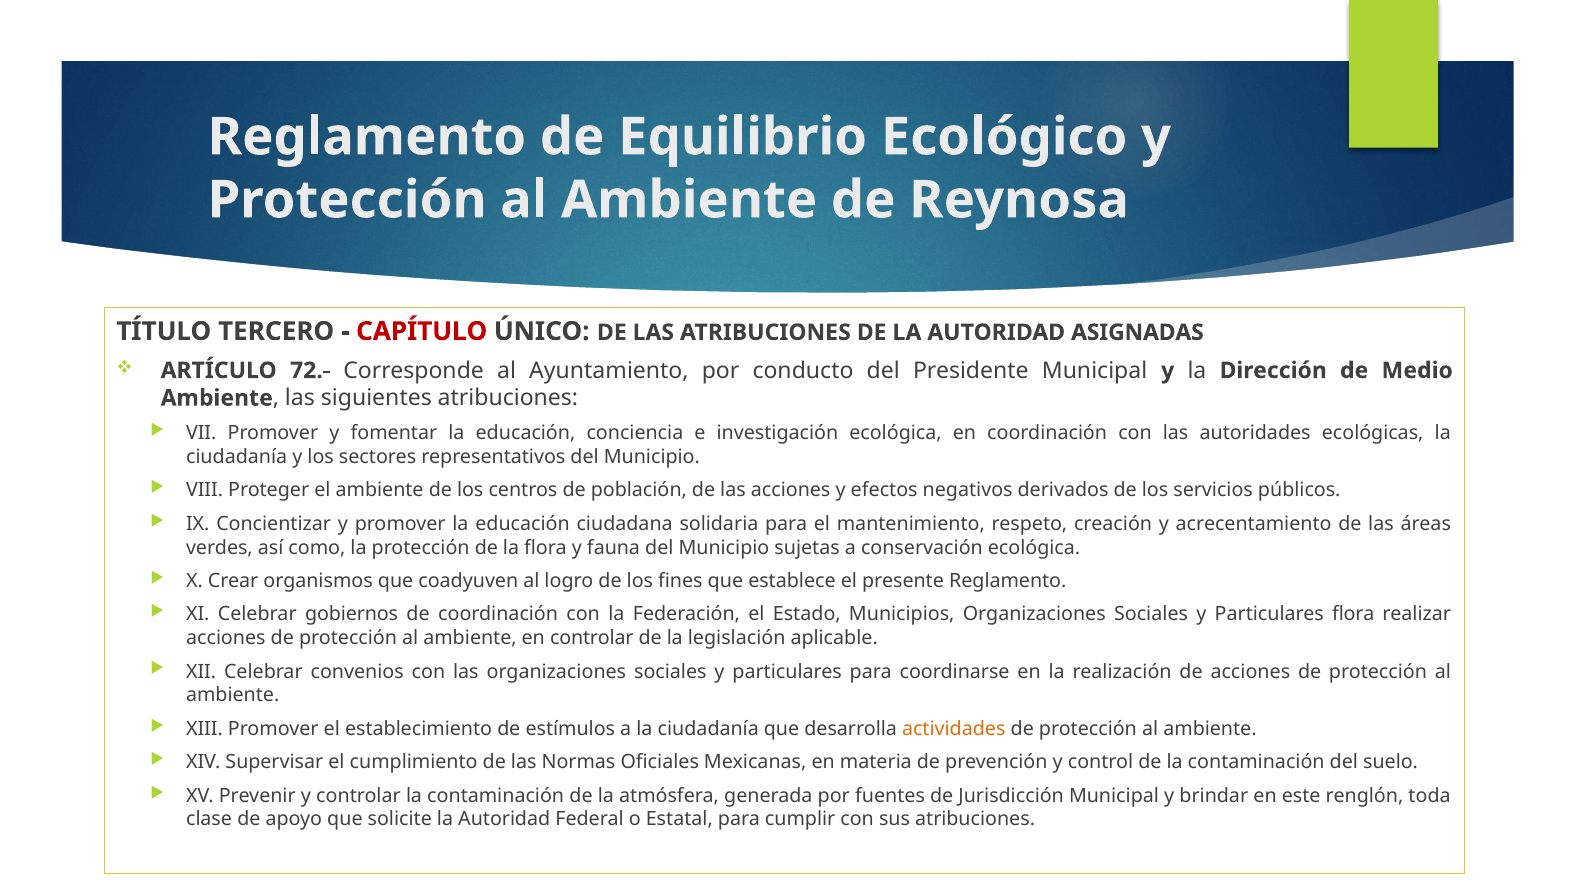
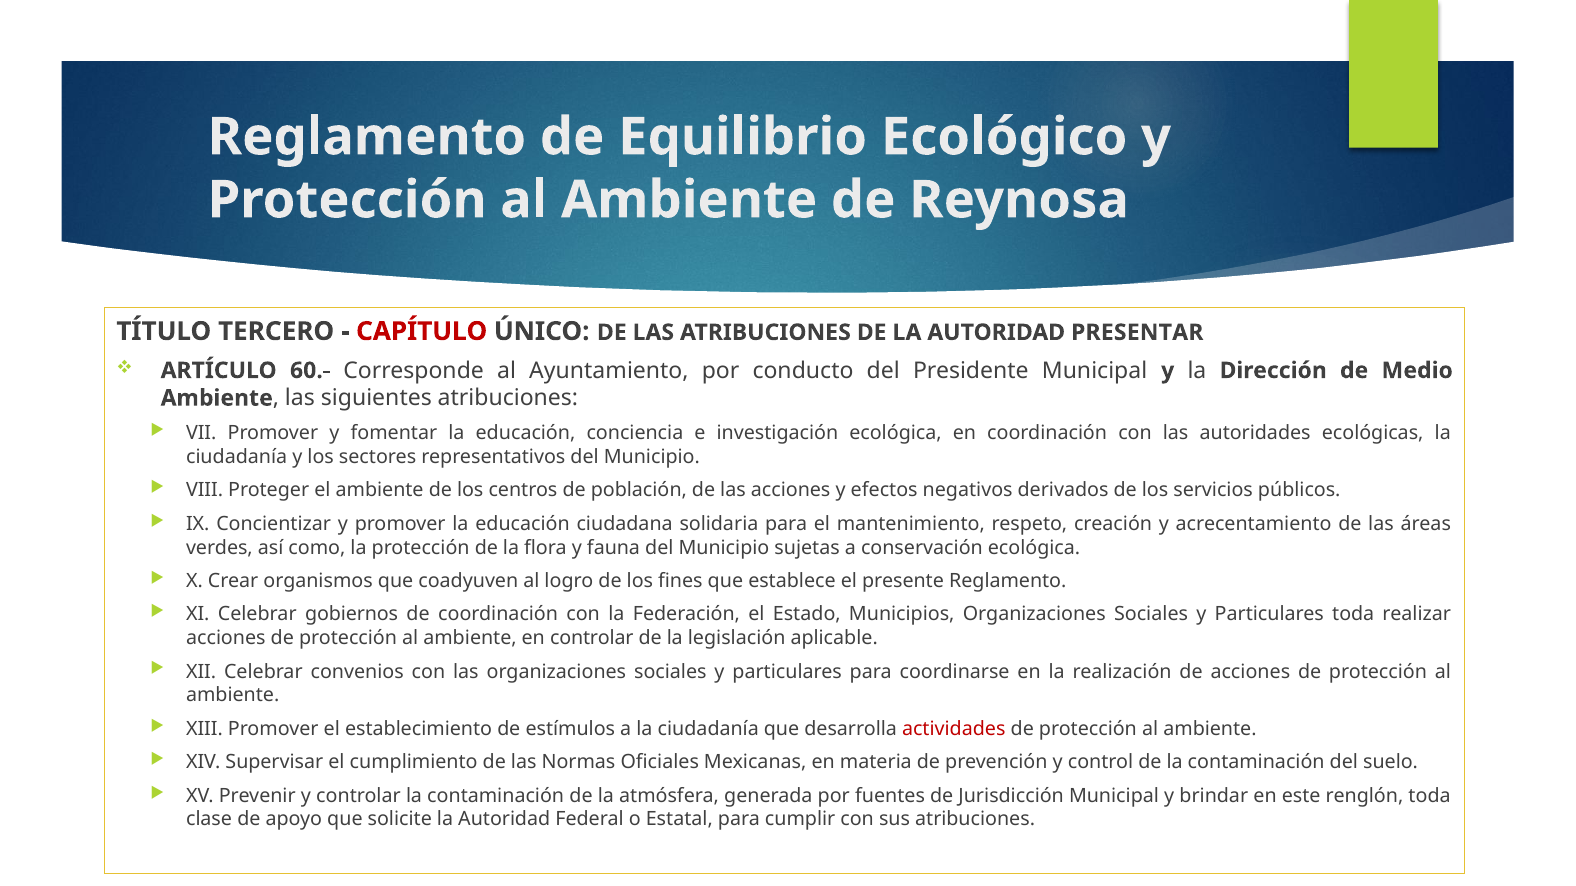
ASIGNADAS: ASIGNADAS -> PRESENTAR (1137, 333)
72.-: 72.- -> 60.- (310, 371)
Particulares flora: flora -> toda (1353, 615)
actividades colour: orange -> red (954, 729)
